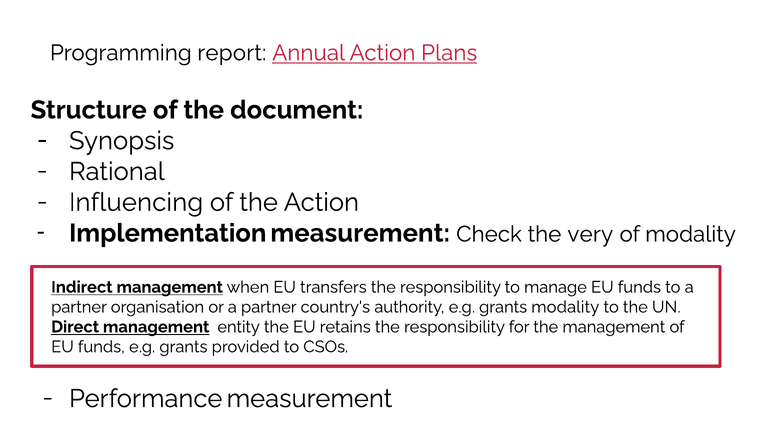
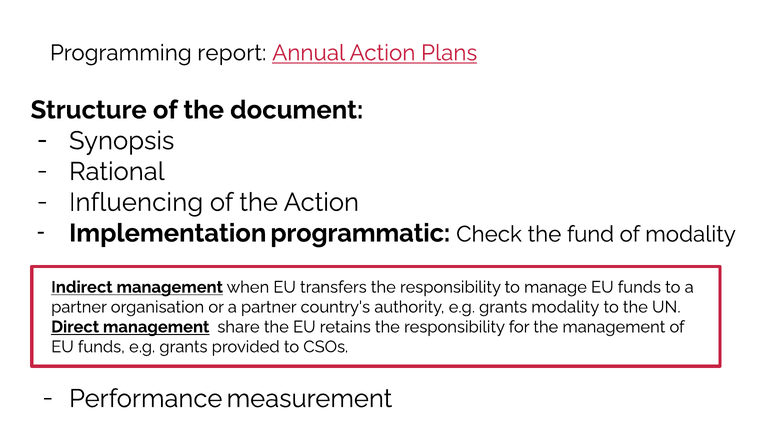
Implementation measurement: measurement -> programmatic (360, 233)
very: very -> fund (591, 234)
entity: entity -> share (238, 327)
